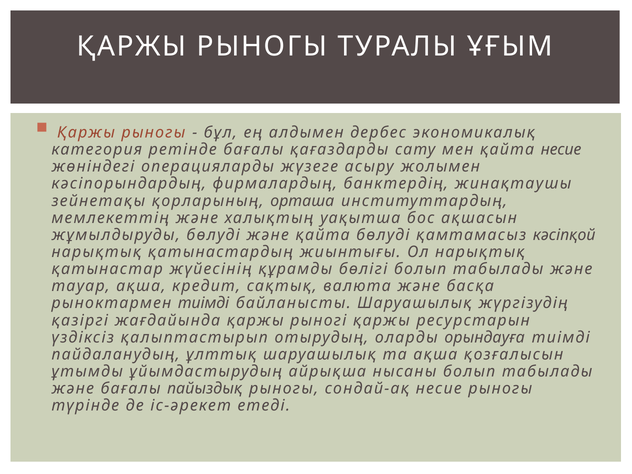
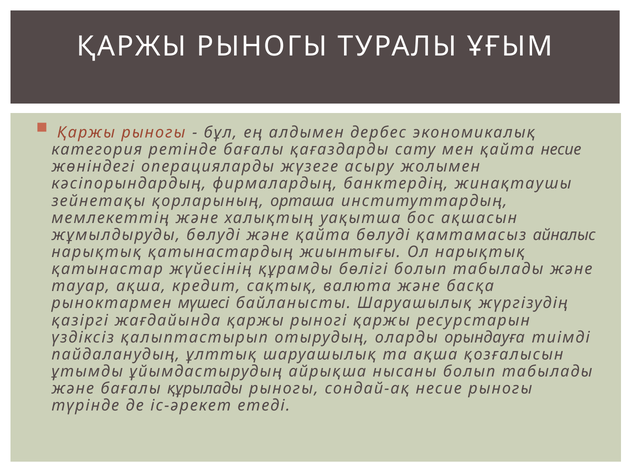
кәсіпқой: кәсіпқой -> айналыс (564, 235)
рыноктармен тиімді: тиімді -> мүшесі (204, 303)
пайыздық: пайыздық -> құрылады (205, 389)
